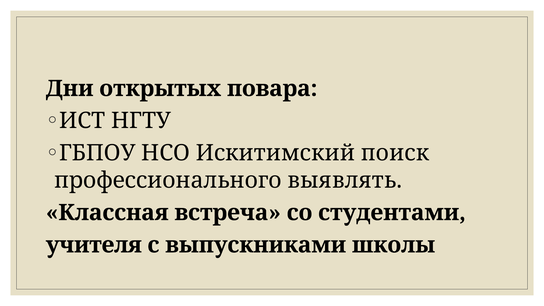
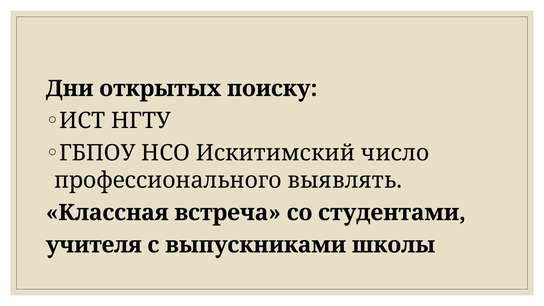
повара: повара -> поиску (272, 89)
поиск: поиск -> число (395, 153)
